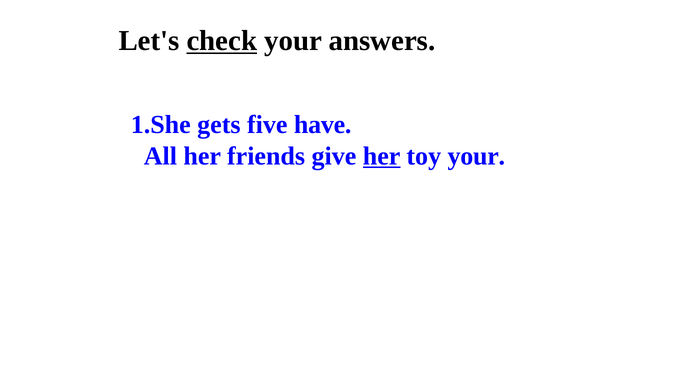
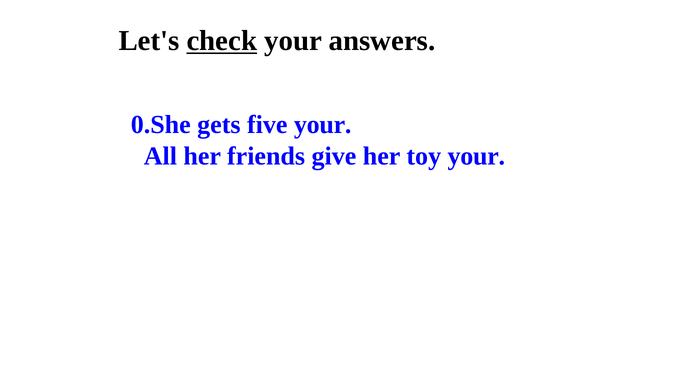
1.She: 1.She -> 0.She (161, 125)
five have: have -> your (323, 125)
her underline: present -> none (382, 156)
